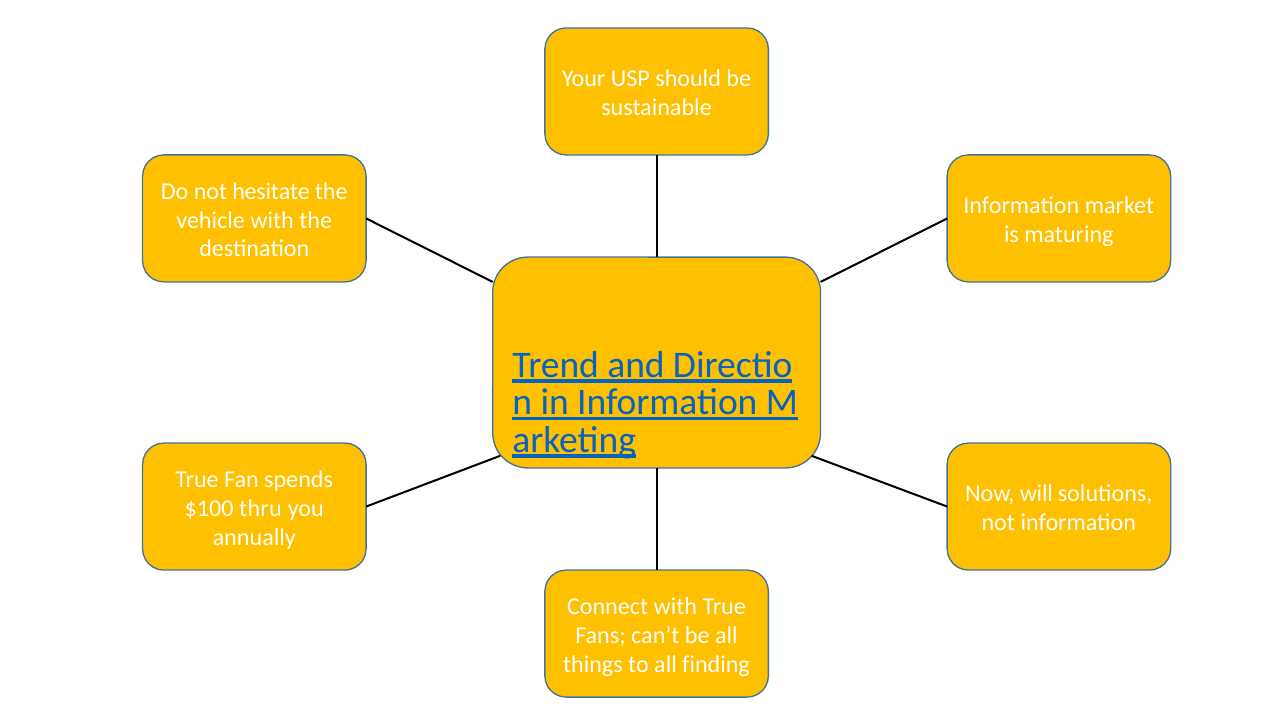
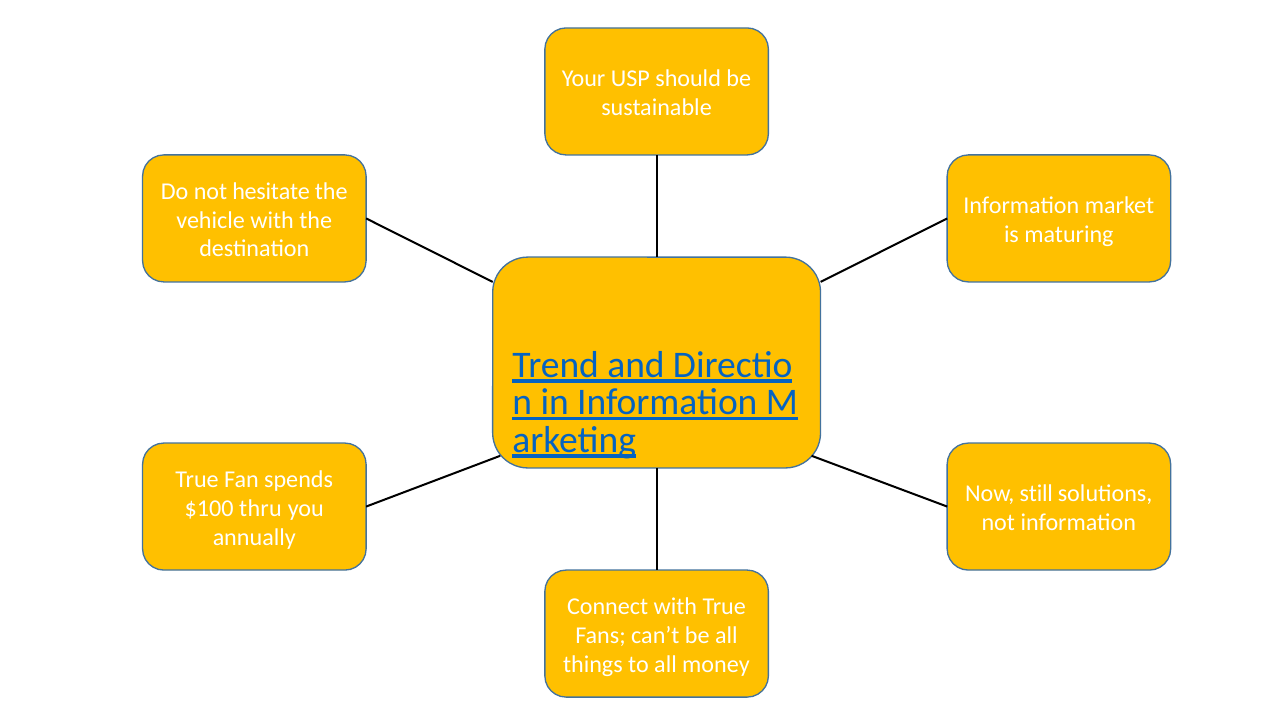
will: will -> still (1036, 494)
finding: finding -> money (716, 664)
